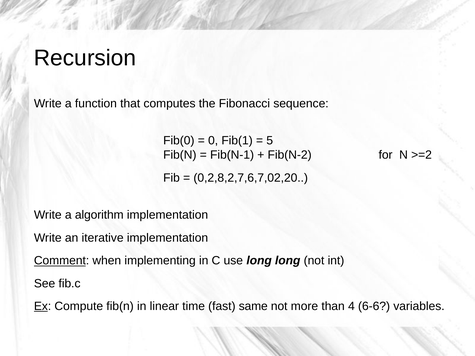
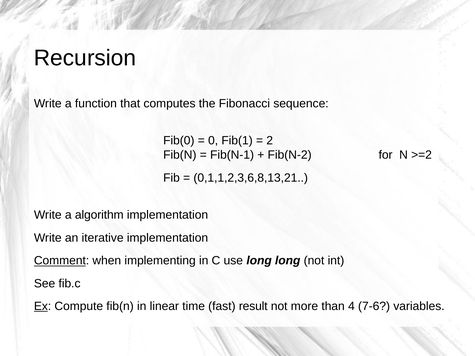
5: 5 -> 2 (270, 141)
0,2,8,2,7,6,7,02,20: 0,2,8,2,7,6,7,02,20 -> 0,1,1,2,3,6,8,13,21 (251, 178)
same: same -> result (253, 306)
6-6: 6-6 -> 7-6 (374, 306)
